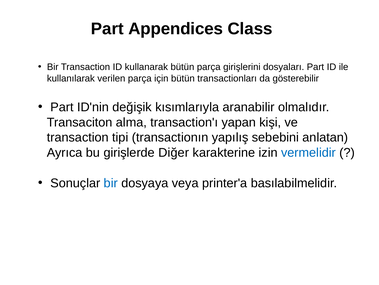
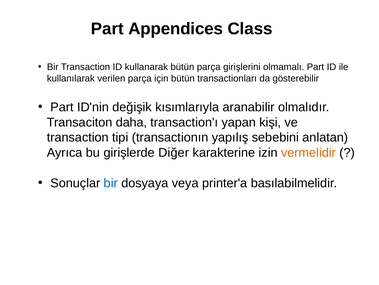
dosyaları: dosyaları -> olmamalı (284, 67)
alma: alma -> daha (131, 122)
vermelidir colour: blue -> orange (308, 152)
